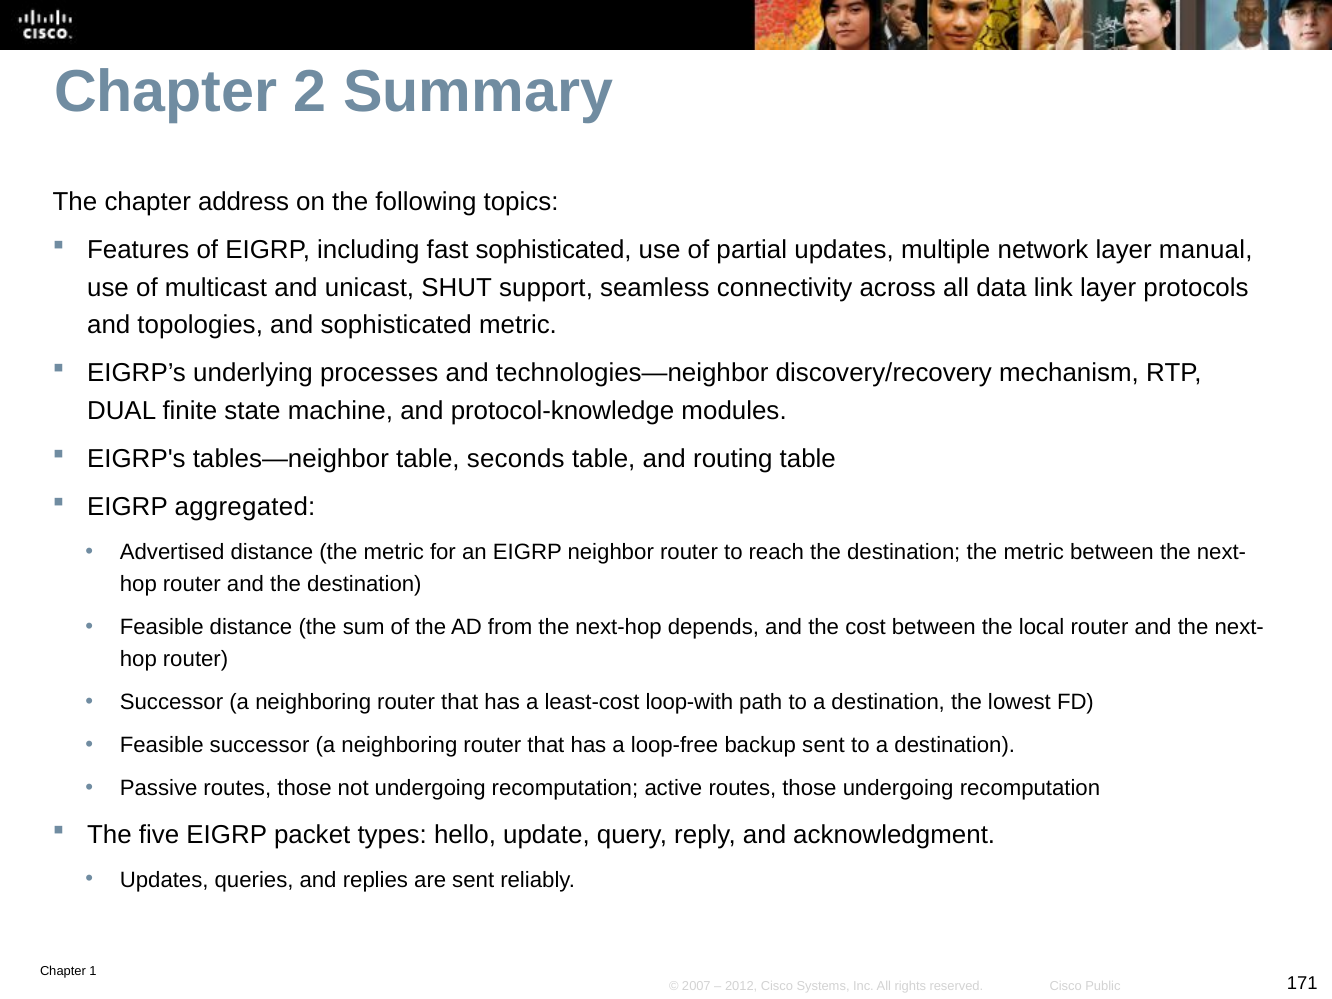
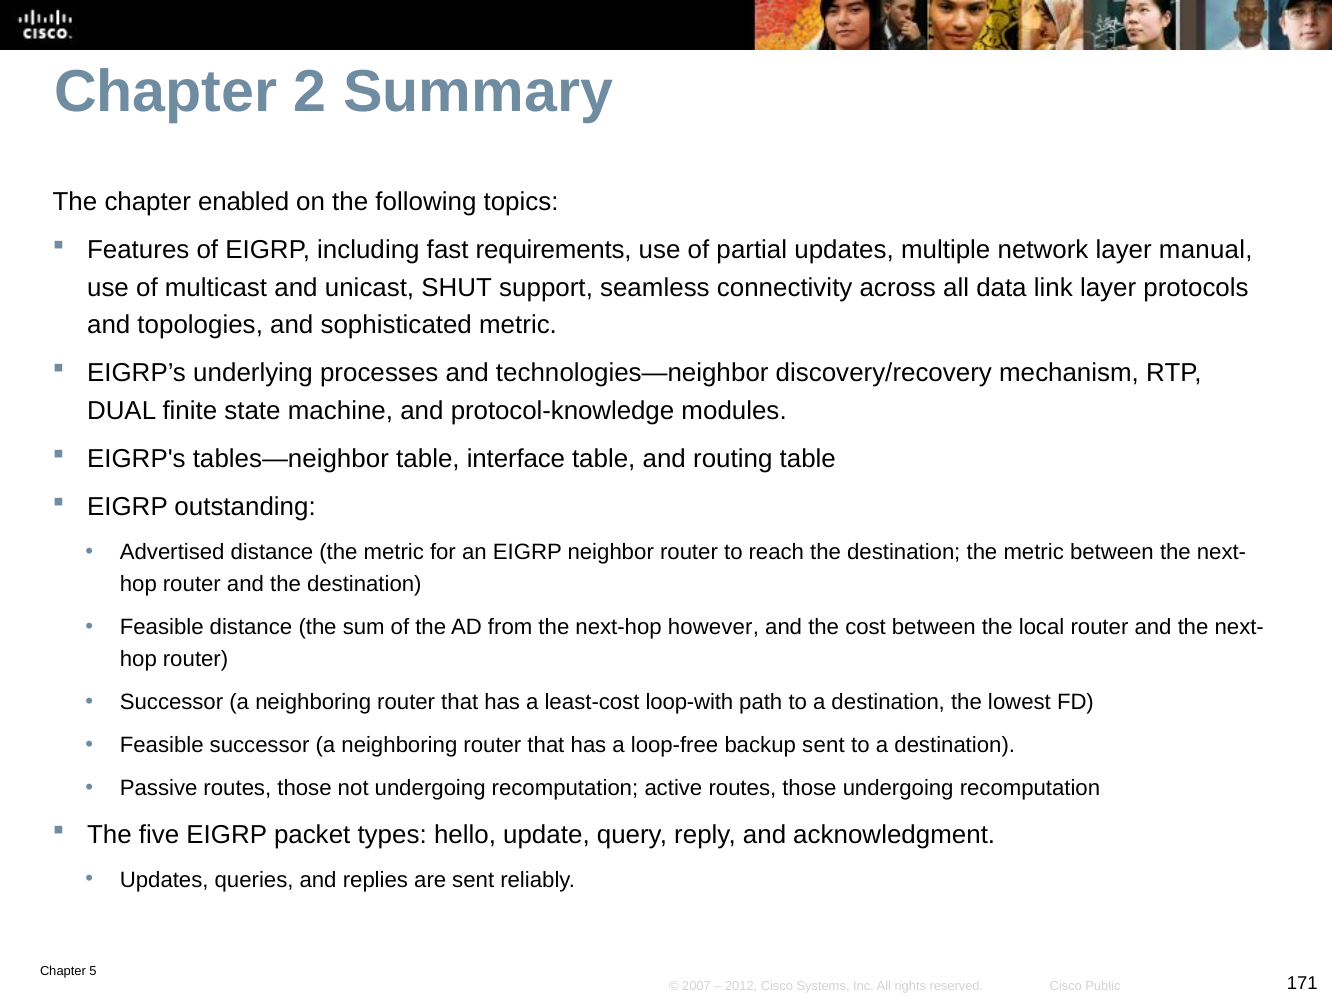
address: address -> enabled (244, 202)
fast sophisticated: sophisticated -> requirements (554, 250)
seconds: seconds -> interface (516, 459)
aggregated: aggregated -> outstanding (245, 507)
depends: depends -> however (713, 627)
1: 1 -> 5 (93, 971)
